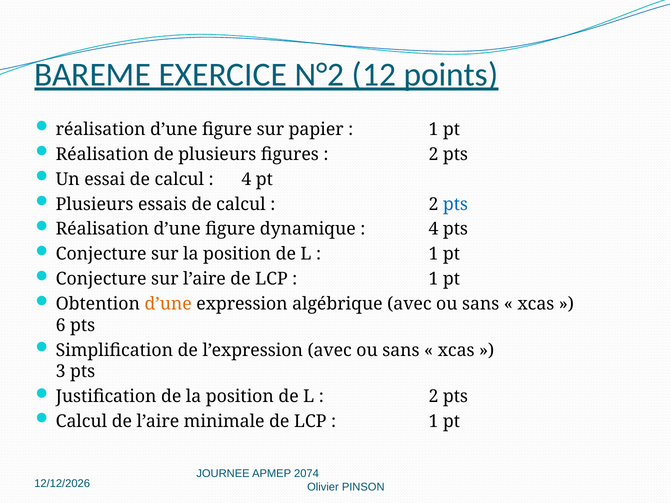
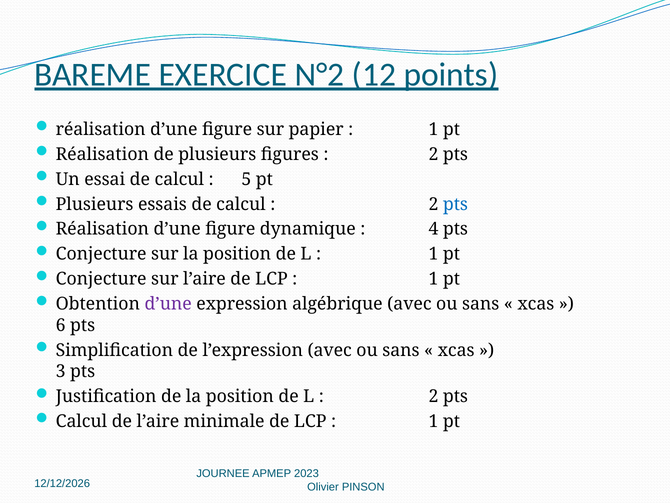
4: 4 -> 5 (246, 179)
d’une colour: orange -> purple (168, 304)
2074: 2074 -> 2023 (306, 473)
